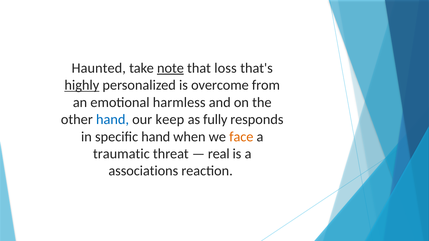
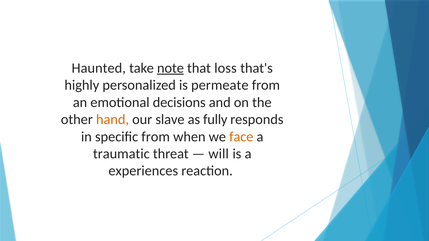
highly underline: present -> none (82, 85)
overcome: overcome -> permeate (220, 85)
harmless: harmless -> decisions (179, 103)
hand colour: blue -> orange (113, 120)
keep: keep -> slave (170, 120)
specific hand: hand -> from (156, 137)
real: real -> will (219, 154)
associations: associations -> experiences (143, 171)
